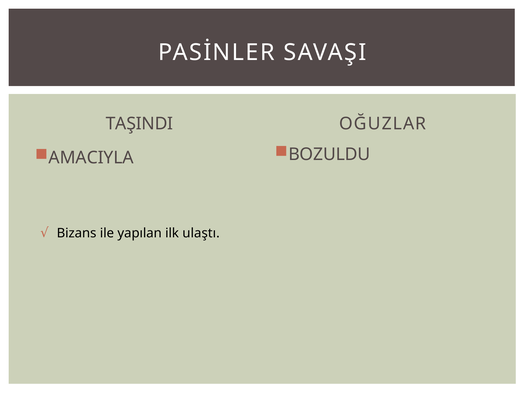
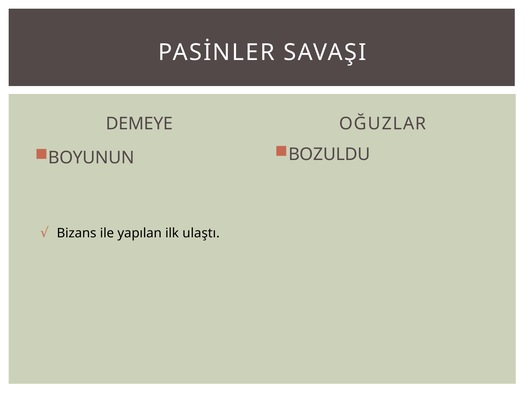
TAŞINDI: TAŞINDI -> DEMEYE (139, 124)
AMACIYLA: AMACIYLA -> BOYUNUN (91, 157)
